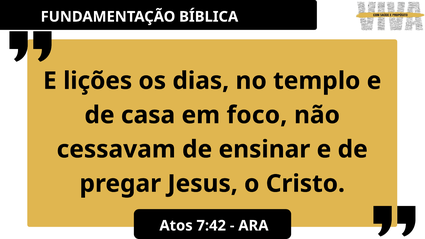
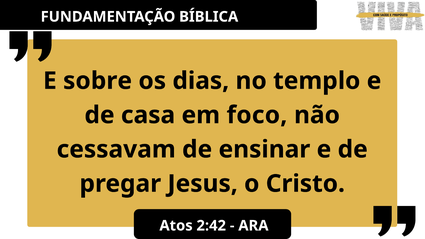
lições: lições -> sobre (98, 81)
7:42: 7:42 -> 2:42 (211, 226)
